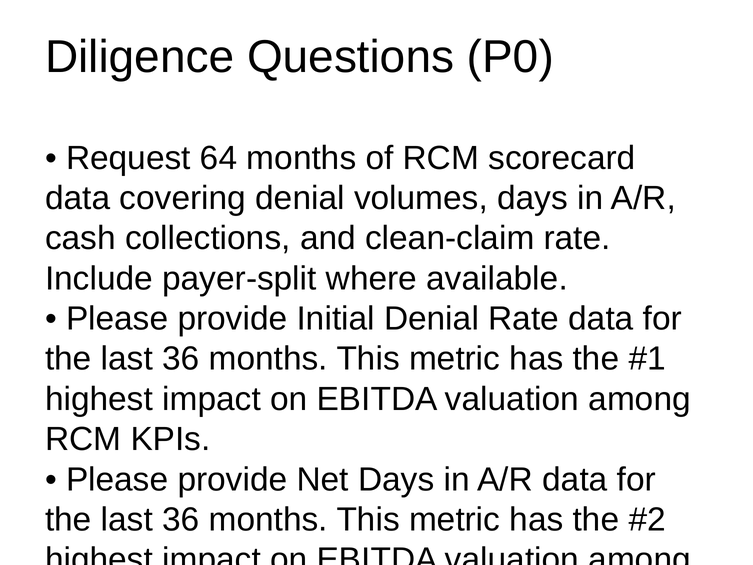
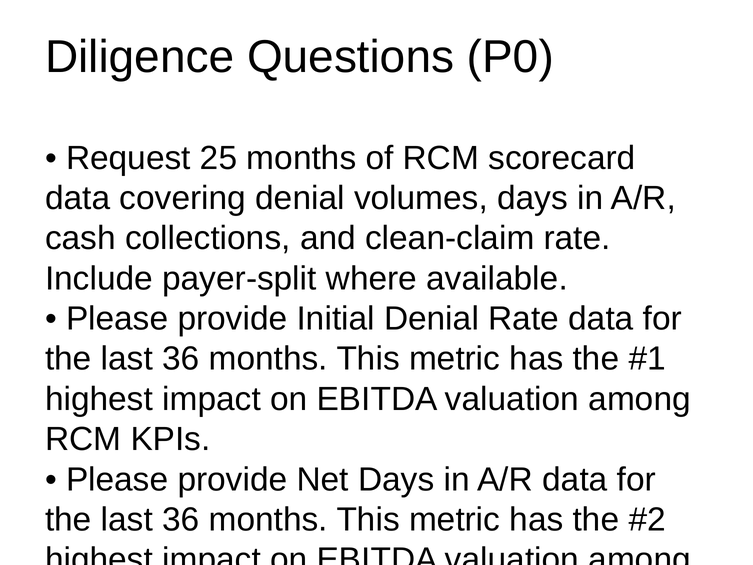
64: 64 -> 25 (219, 158)
